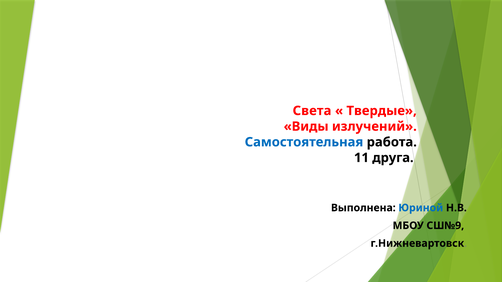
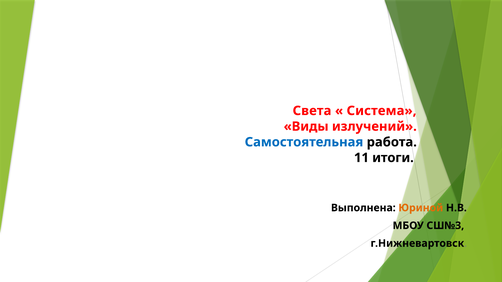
Твердые: Твердые -> Система (382, 111)
друга: друга -> итоги (393, 158)
Юриной colour: blue -> orange (421, 208)
СШ№9: СШ№9 -> СШ№3 (445, 226)
